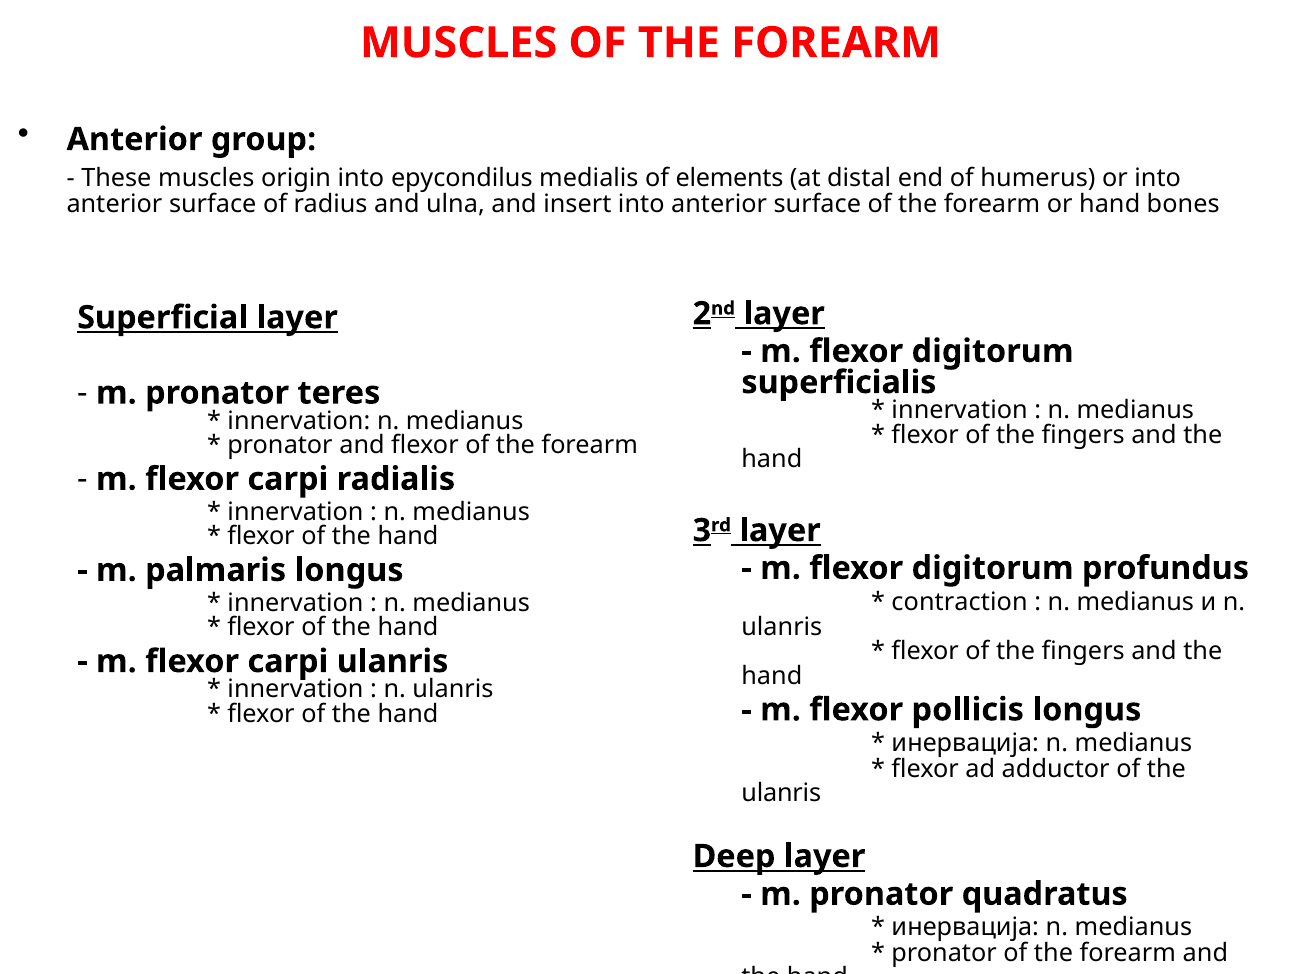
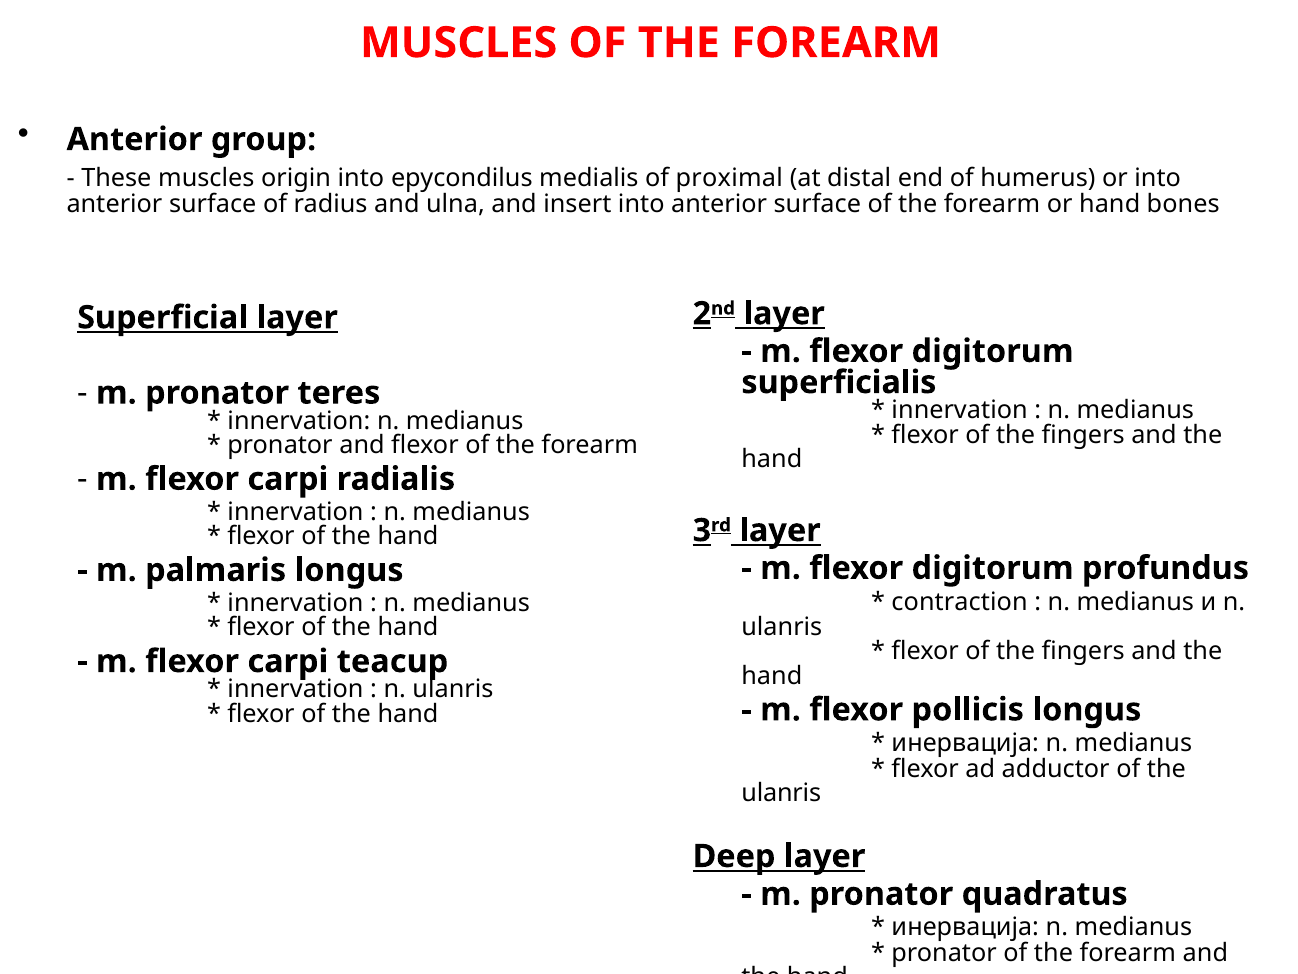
elements: elements -> proximal (729, 178)
carpi ulanris: ulanris -> teacup (392, 661)
